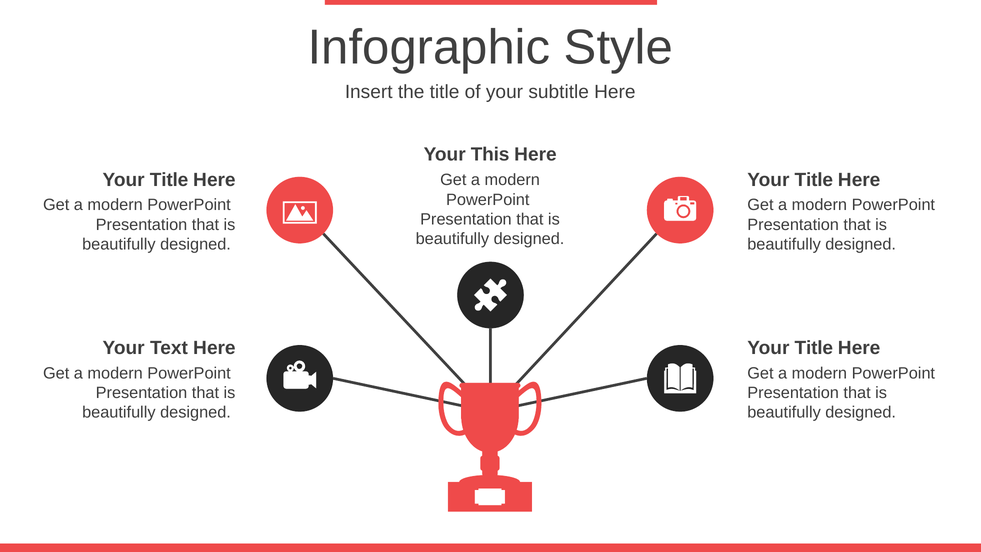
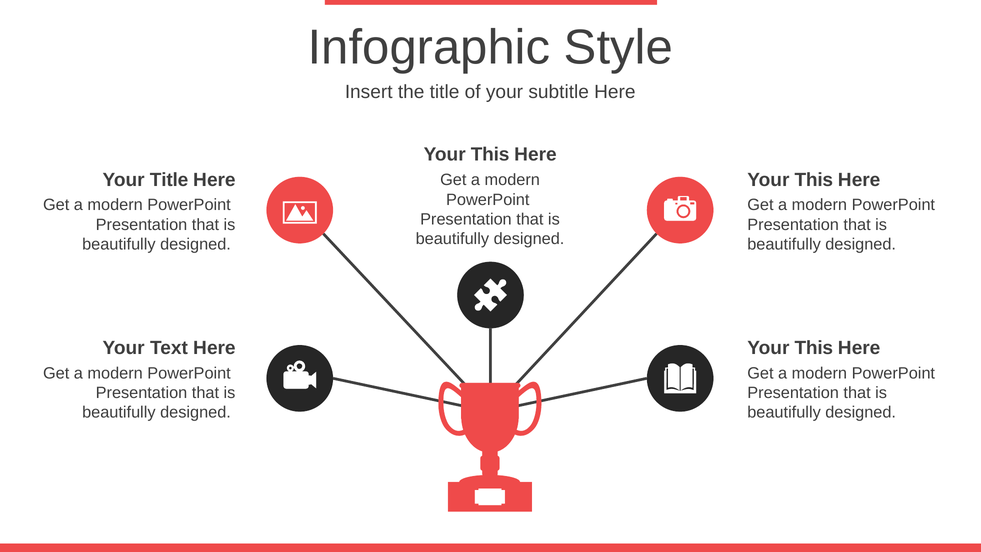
Title: Title -> This (814, 180)
Title: Title -> This (814, 348)
